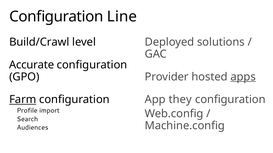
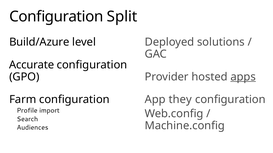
Line: Line -> Split (122, 17)
Build/Crawl: Build/Crawl -> Build/Azure (39, 42)
Farm underline: present -> none (23, 100)
